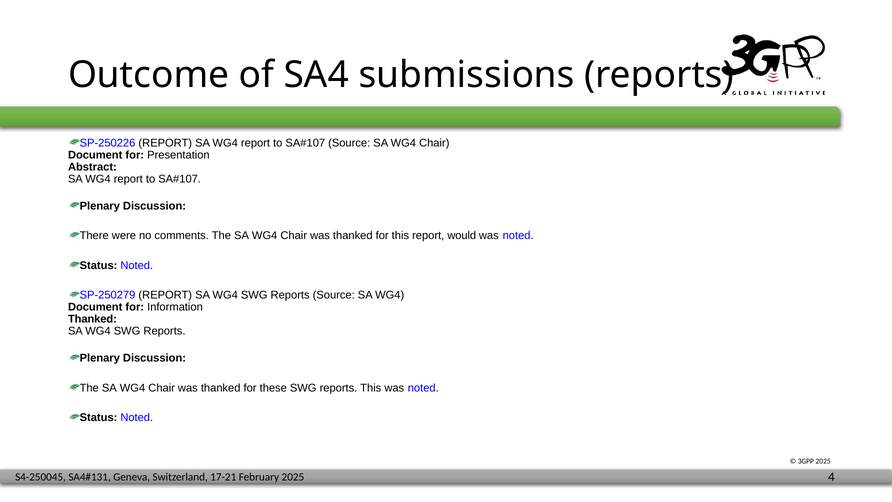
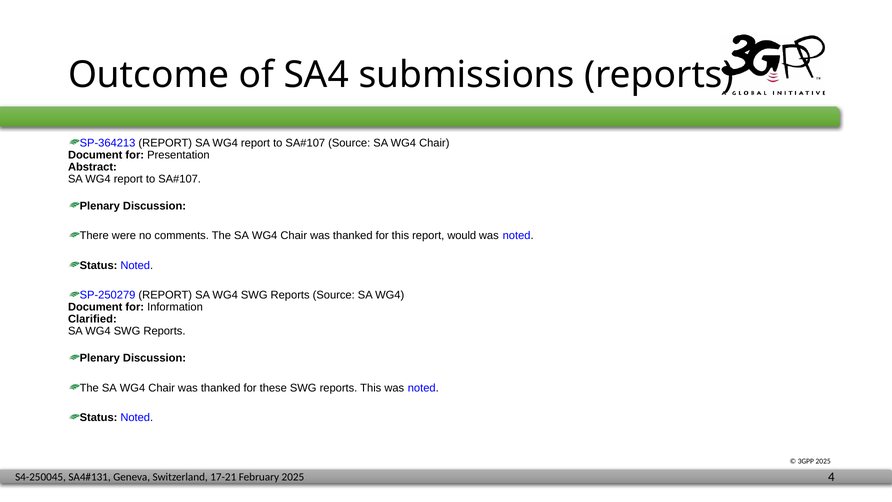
SP-250226: SP-250226 -> SP-364213 (108, 143)
Thanked: Thanked -> Clarified (92, 319)
